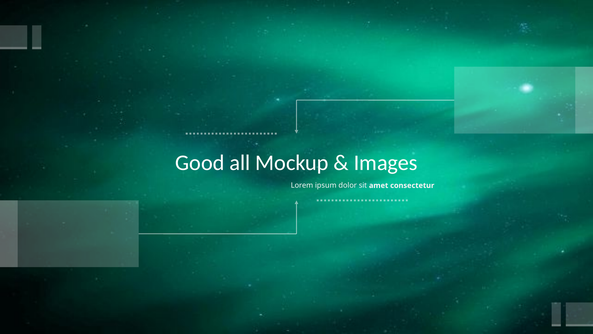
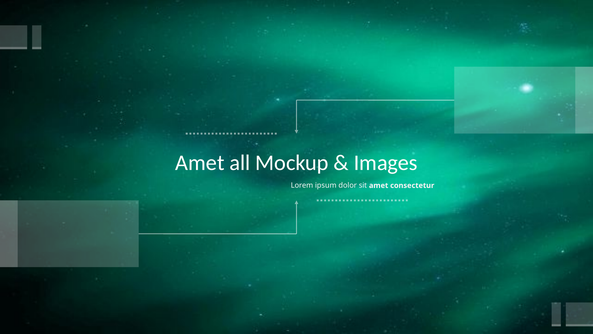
Good: Good -> Amet (200, 163)
